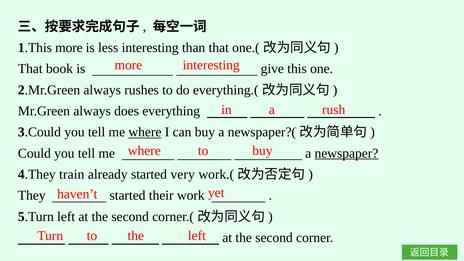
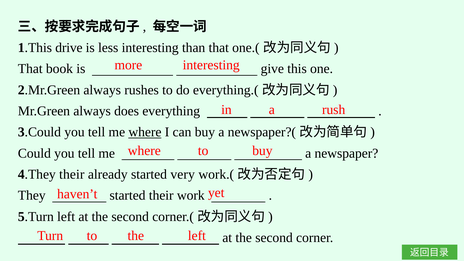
1.This more: more -> drive (69, 48)
newspaper underline: present -> none (346, 153)
4.They train: train -> their (72, 174)
